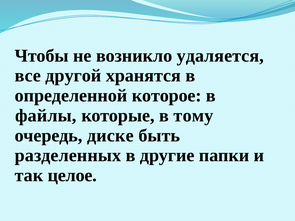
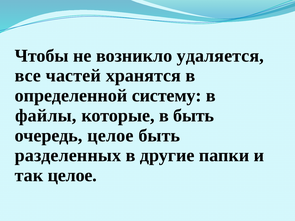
другой: другой -> частей (73, 76)
которое: которое -> систему (167, 96)
в тому: тому -> быть (194, 116)
очередь диске: диске -> целое (110, 136)
